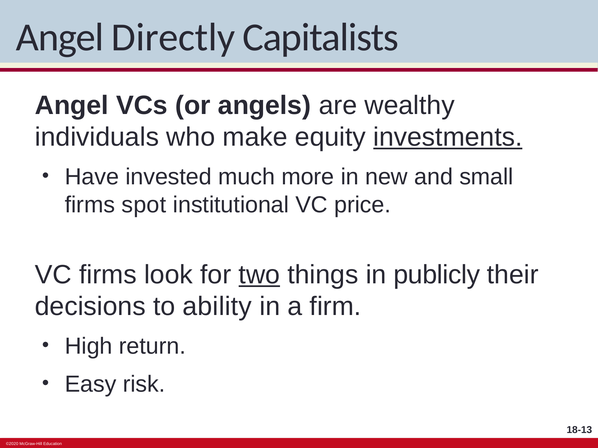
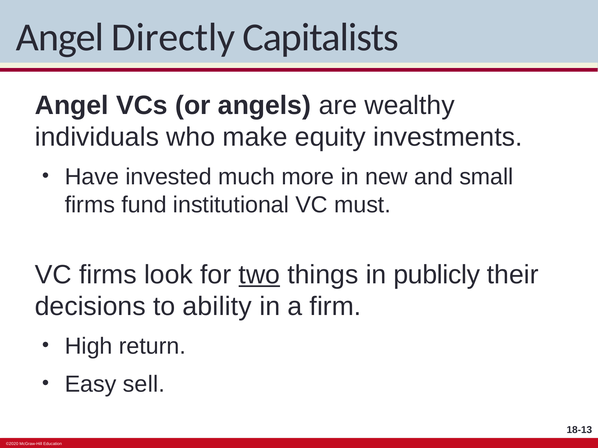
investments underline: present -> none (448, 137)
spot: spot -> fund (144, 205)
price: price -> must (362, 205)
risk: risk -> sell (144, 384)
